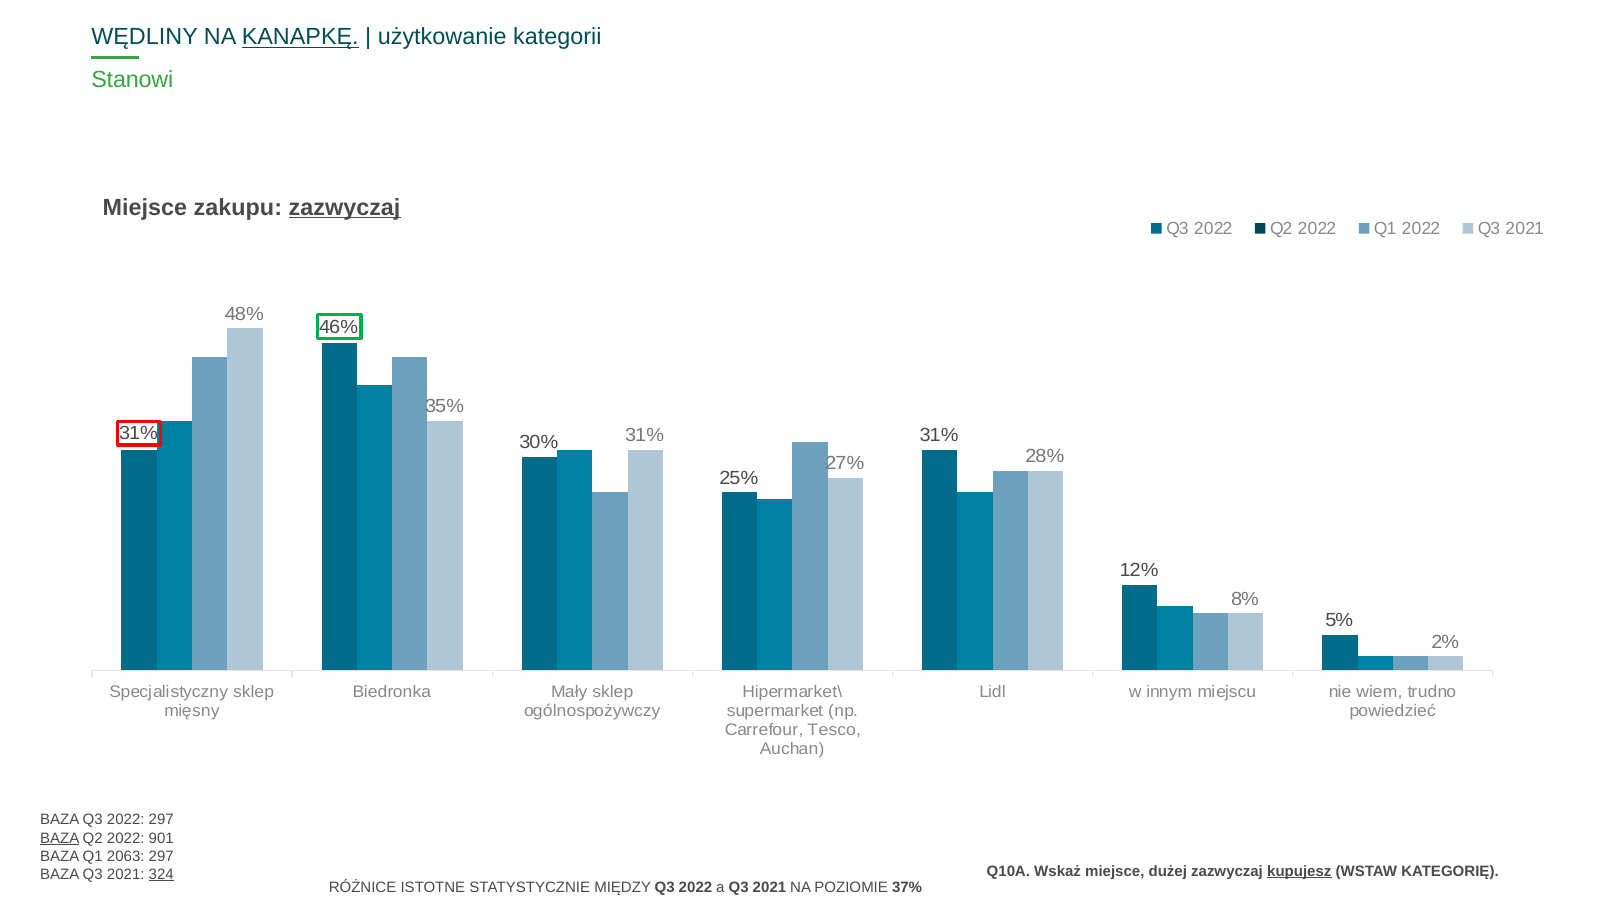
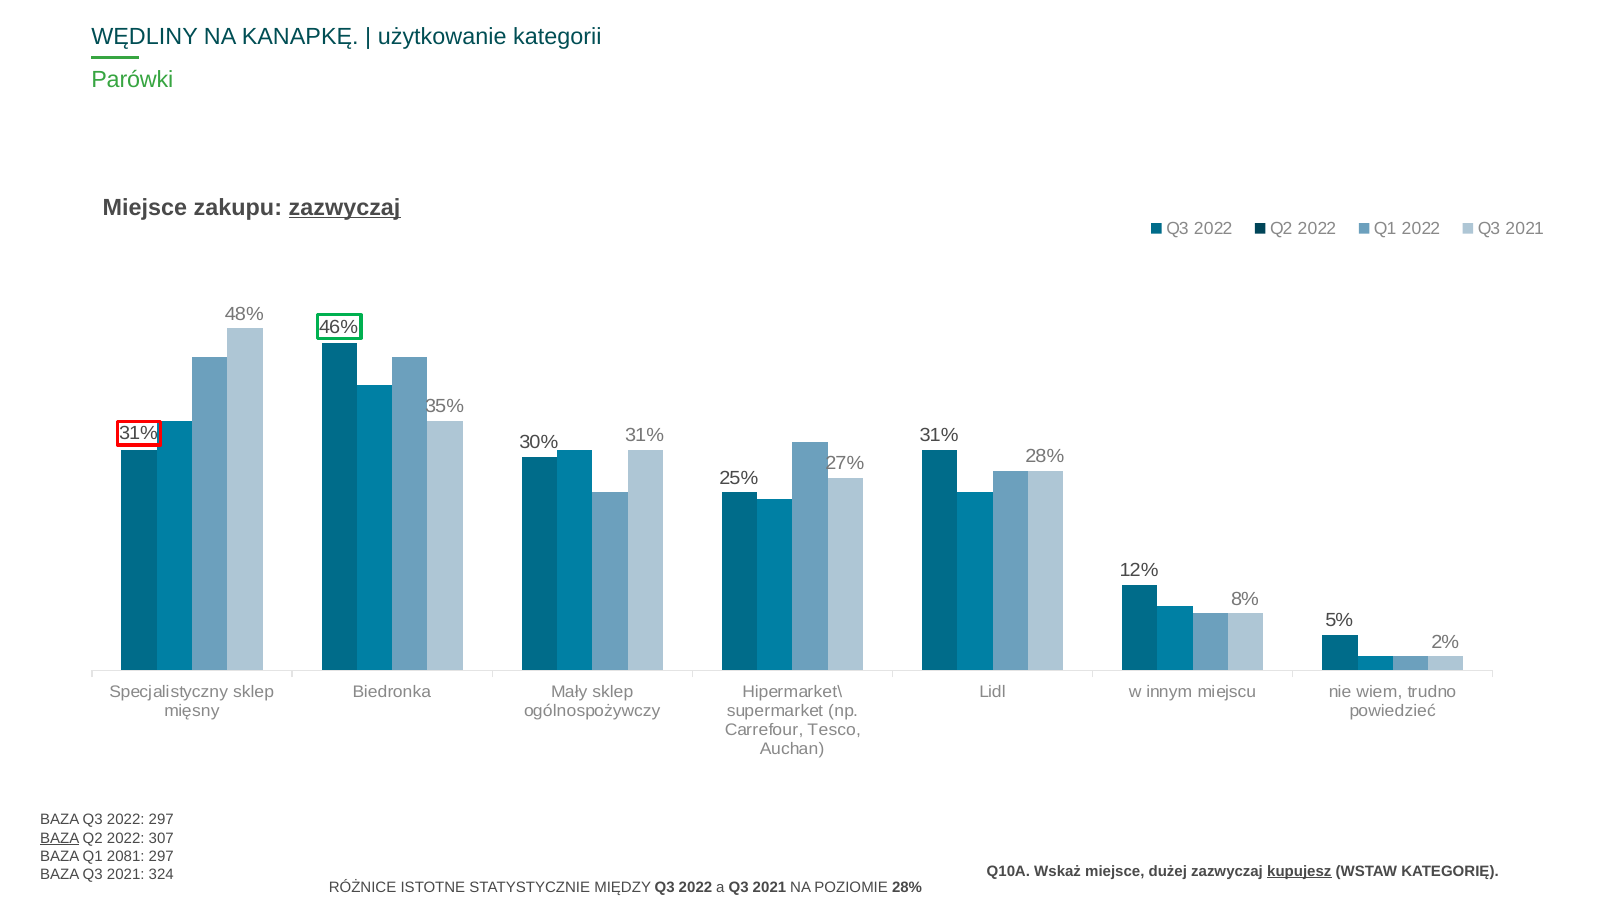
KANAPKĘ underline: present -> none (300, 37)
Stanowi: Stanowi -> Parówki (132, 79)
901: 901 -> 307 (161, 838)
2063: 2063 -> 2081 (126, 856)
324 underline: present -> none (161, 874)
POZIOMIE 37%: 37% -> 28% (907, 888)
